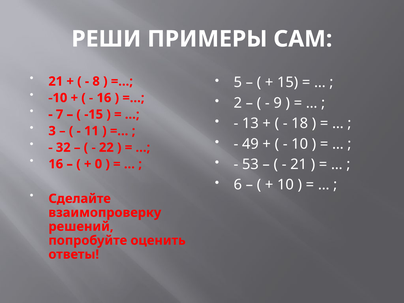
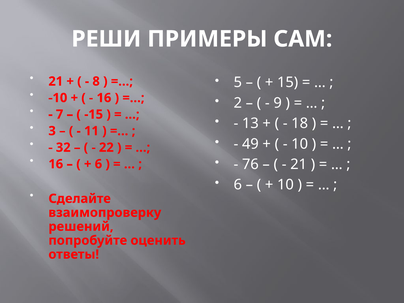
0: 0 -> 6 (98, 164)
53: 53 -> 76 (250, 164)
